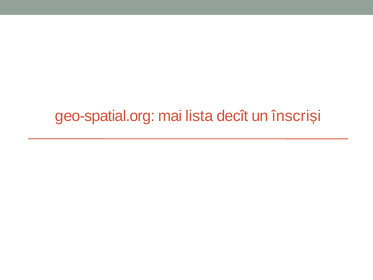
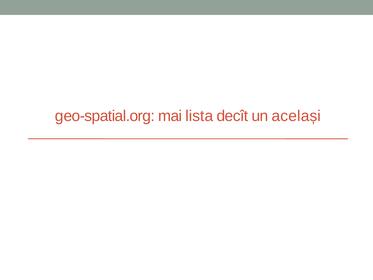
înscriși: înscriși -> același (296, 116)
